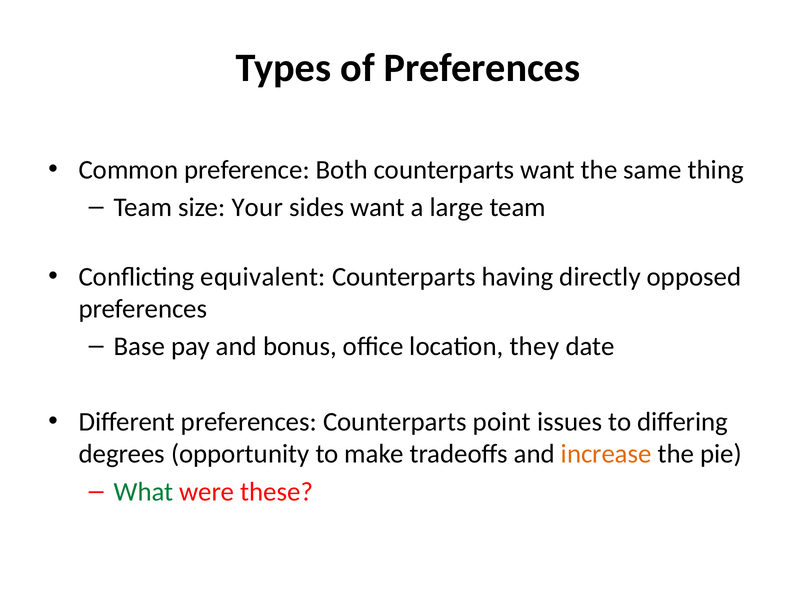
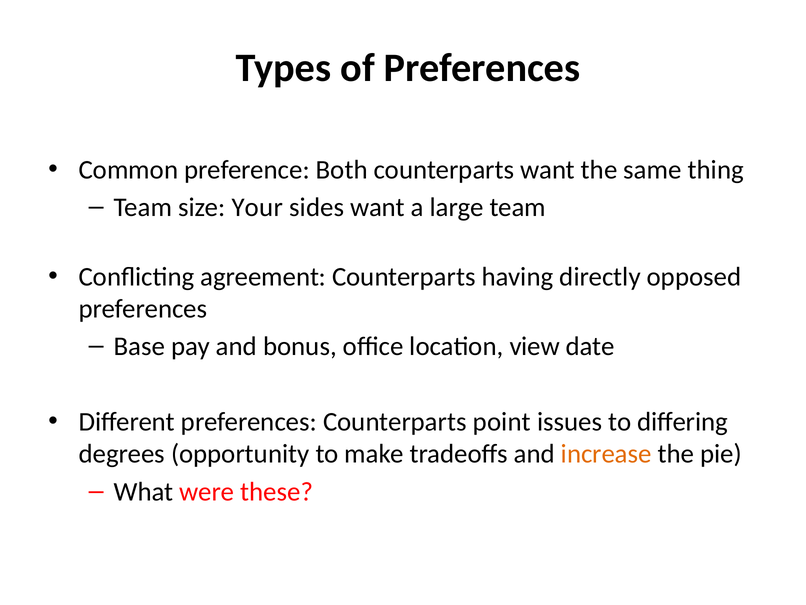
equivalent: equivalent -> agreement (263, 276)
they: they -> view (535, 346)
What colour: green -> black (144, 491)
